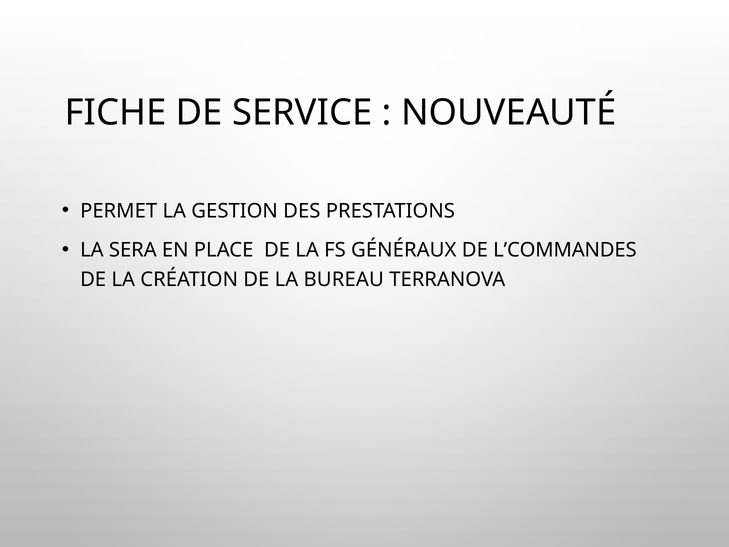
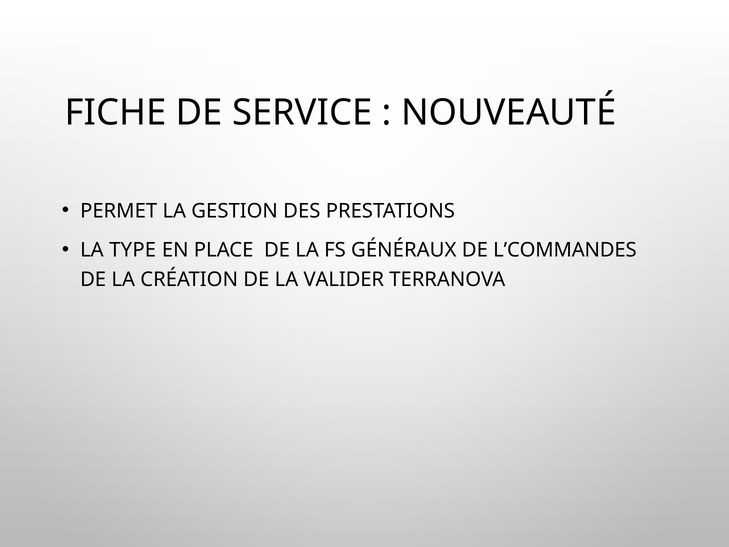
SERA: SERA -> TYPE (133, 250)
BUREAU: BUREAU -> VALIDER (344, 279)
